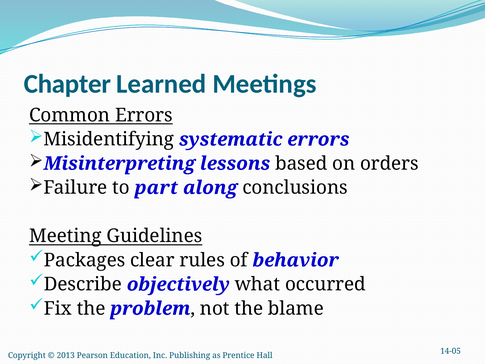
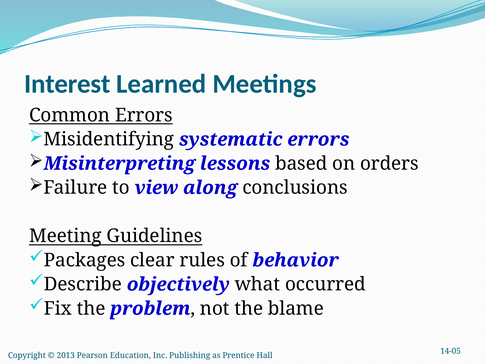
Chapter: Chapter -> Interest (67, 84)
part: part -> view (156, 188)
